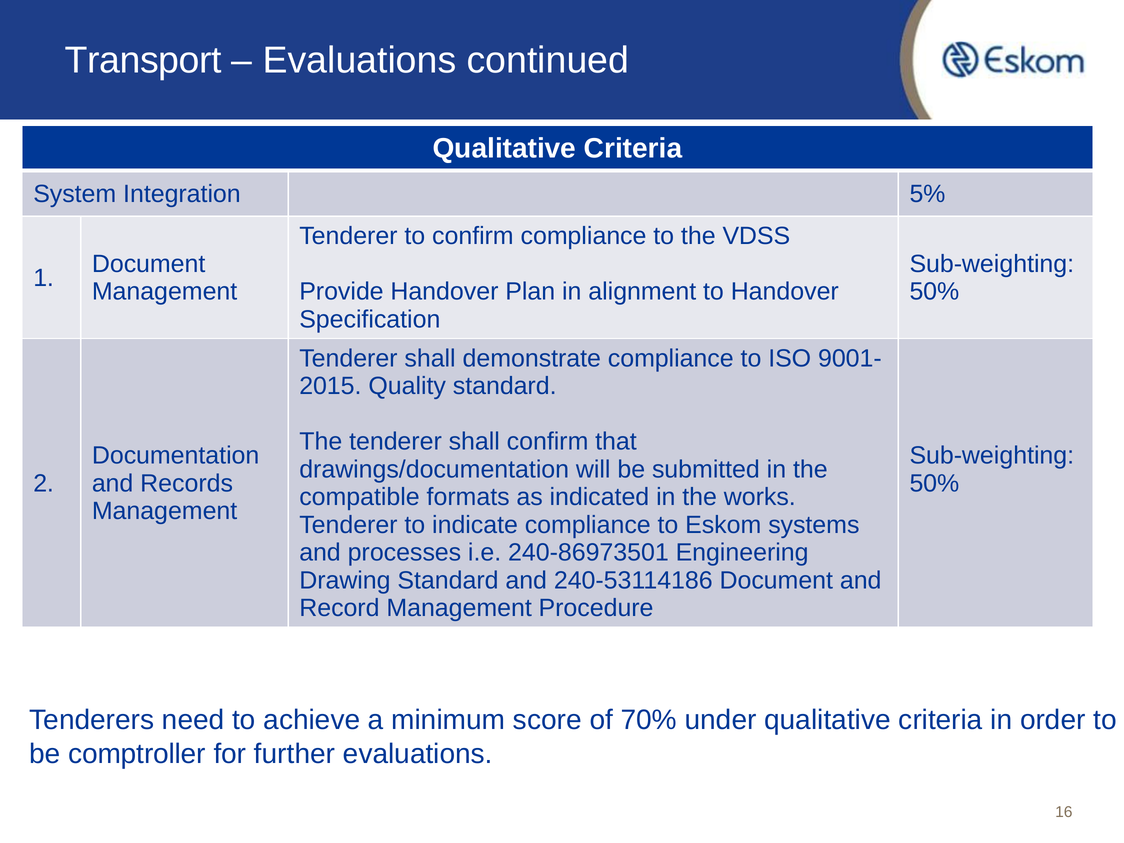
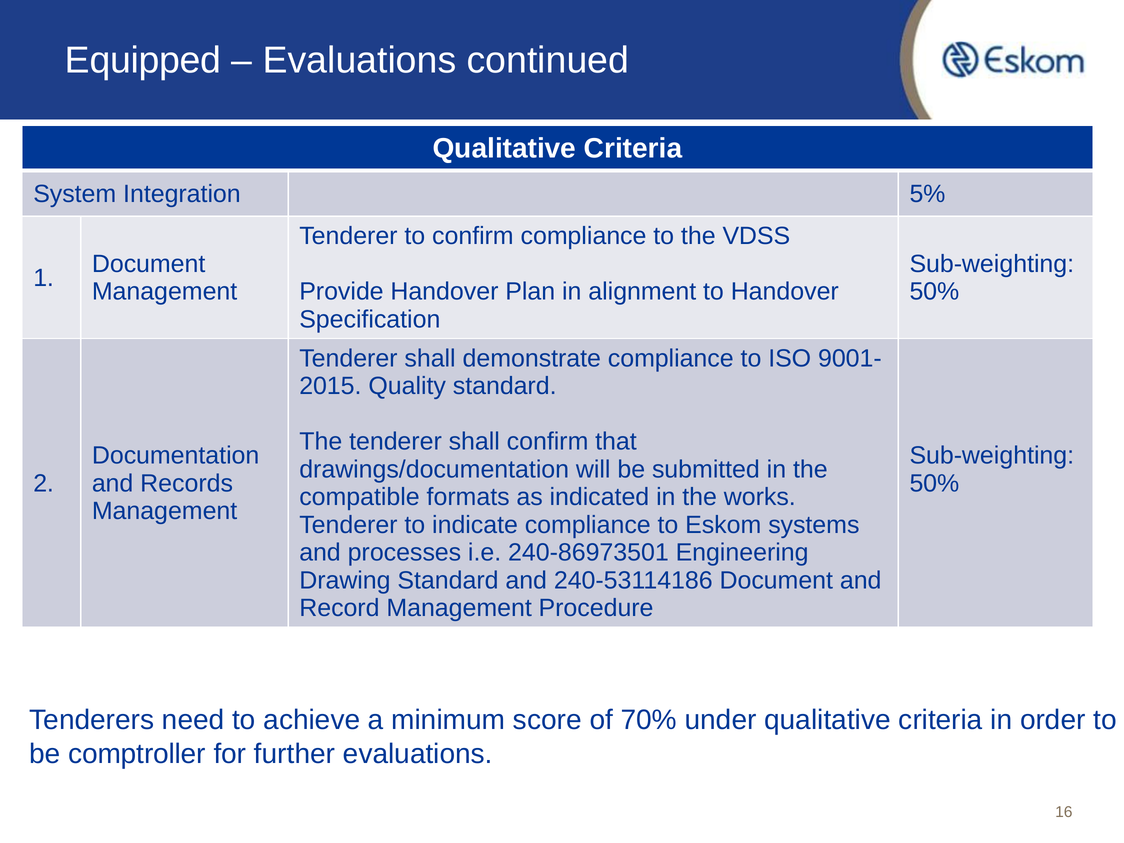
Transport: Transport -> Equipped (143, 61)
